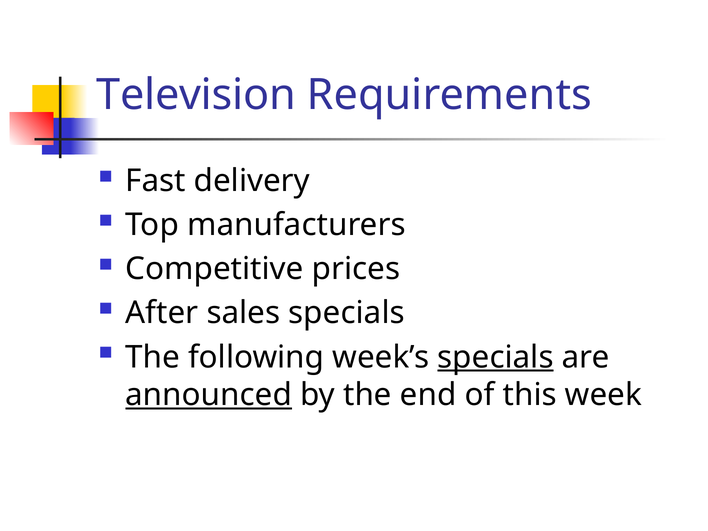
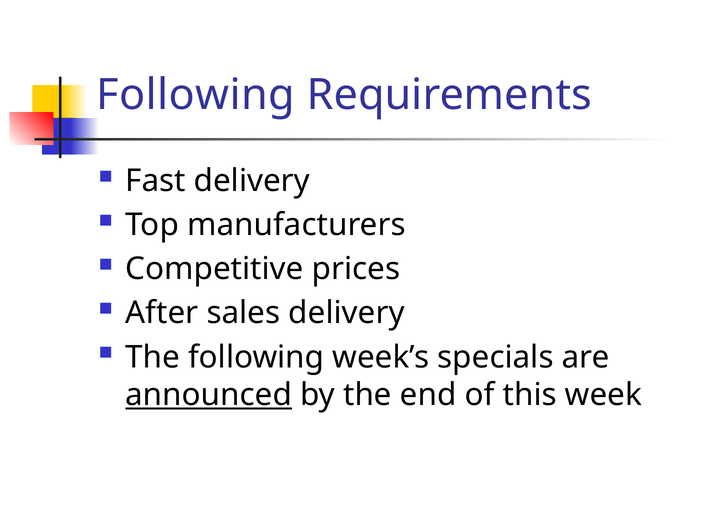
Television: Television -> Following (196, 95)
sales specials: specials -> delivery (347, 313)
specials underline: present -> none (495, 357)
